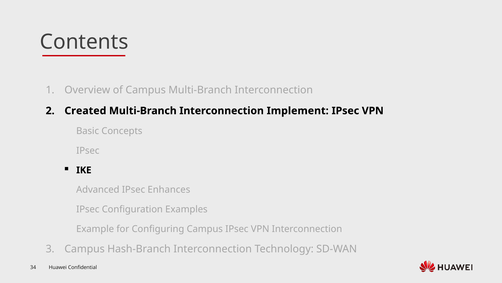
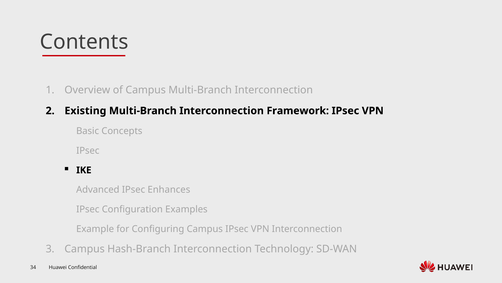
Created: Created -> Existing (85, 111)
Implement: Implement -> Framework (298, 111)
